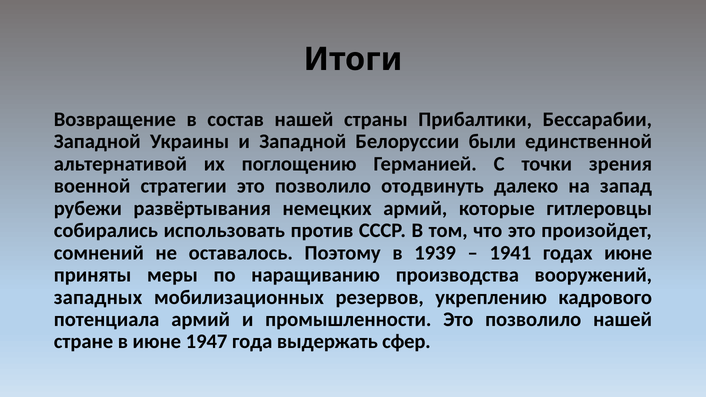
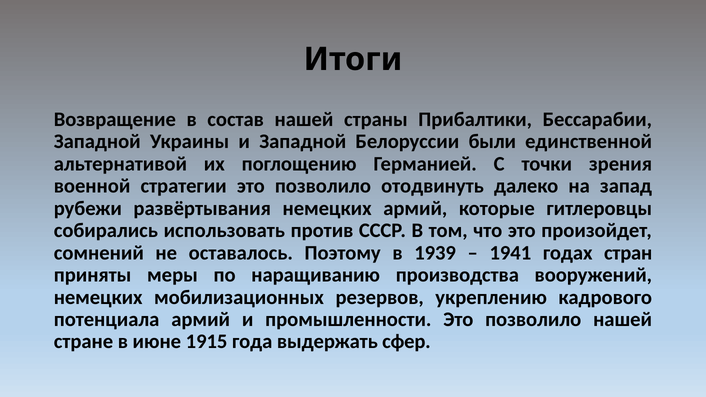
годах июне: июне -> стран (628, 253)
западных: западных -> немецких (98, 297)
1947: 1947 -> 1915 (207, 342)
